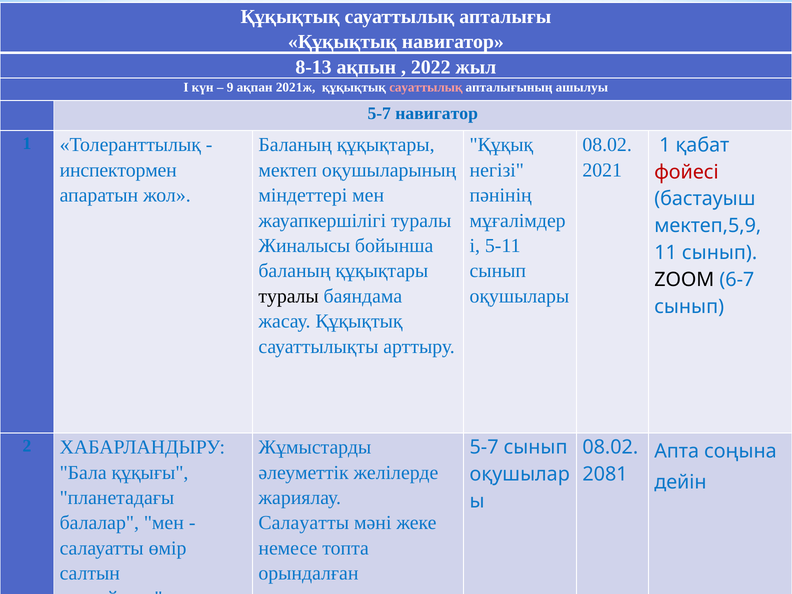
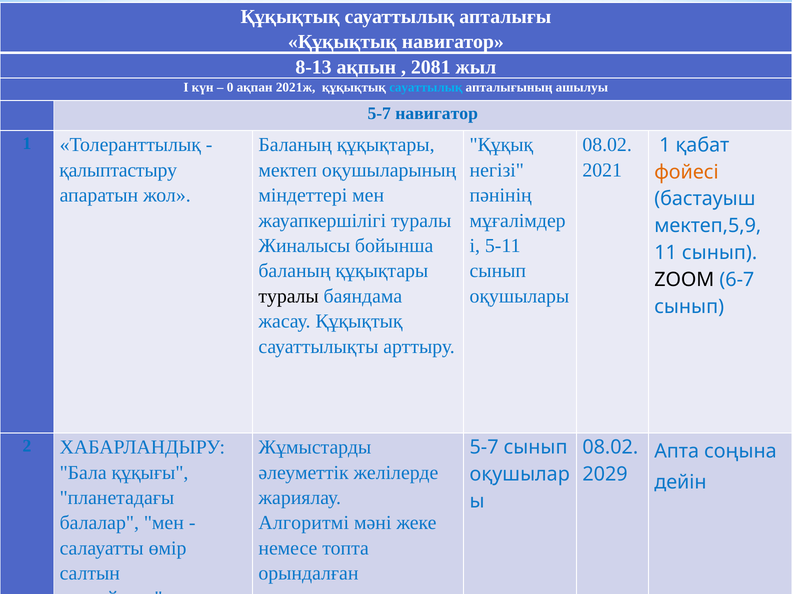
2022: 2022 -> 2081 (431, 67)
9: 9 -> 0 (230, 88)
сауаттылық colour: pink -> light blue (426, 88)
инспектормен: инспектормен -> қалыптастыру (118, 170)
фойесі colour: red -> orange (686, 172)
2081: 2081 -> 2029 (605, 474)
Салауатты: Салауатты -> Алгоритмі (304, 523)
